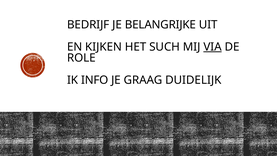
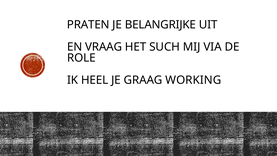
BEDRIJF: BEDRIJF -> PRATEN (88, 25)
KIJKEN: KIJKEN -> VRAAG (104, 47)
VIA underline: present -> none (213, 47)
INFO: INFO -> HEEL (95, 80)
DUIDELIJK: DUIDELIJK -> WORKING (193, 80)
